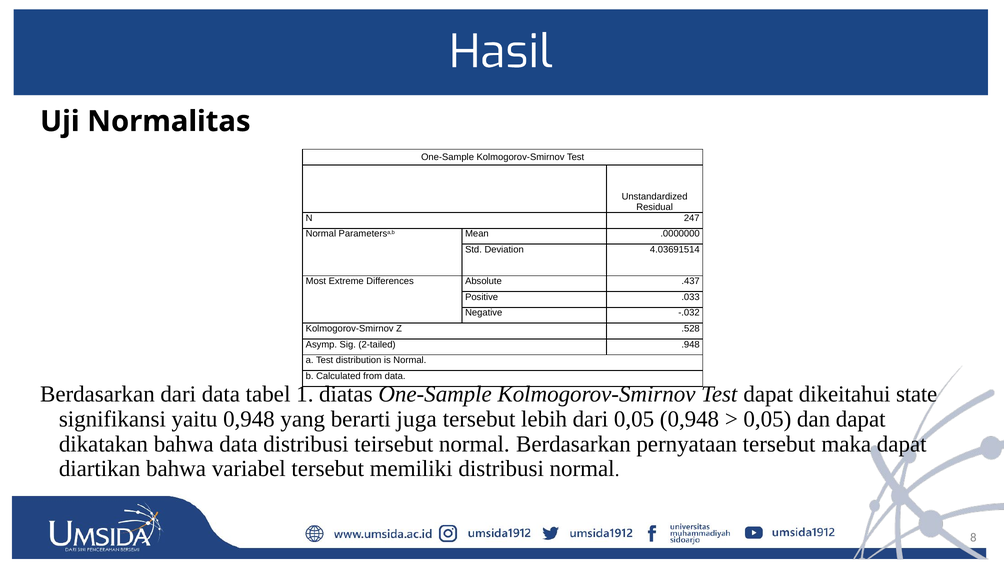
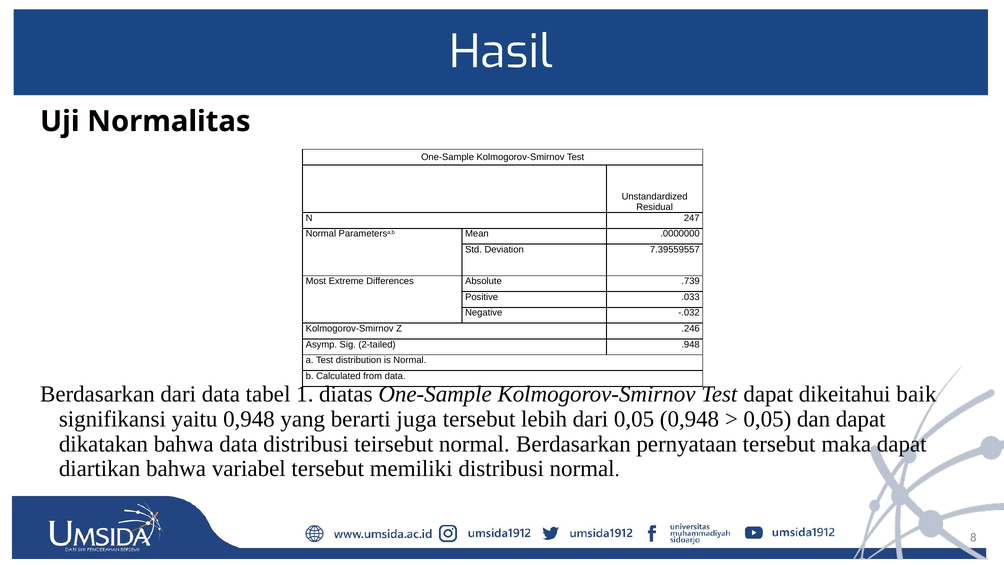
4.03691514: 4.03691514 -> 7.39559557 (675, 249)
.437: .437 -> .739 (691, 281)
.528: .528 -> .246 (691, 328)
state: state -> baik (916, 394)
